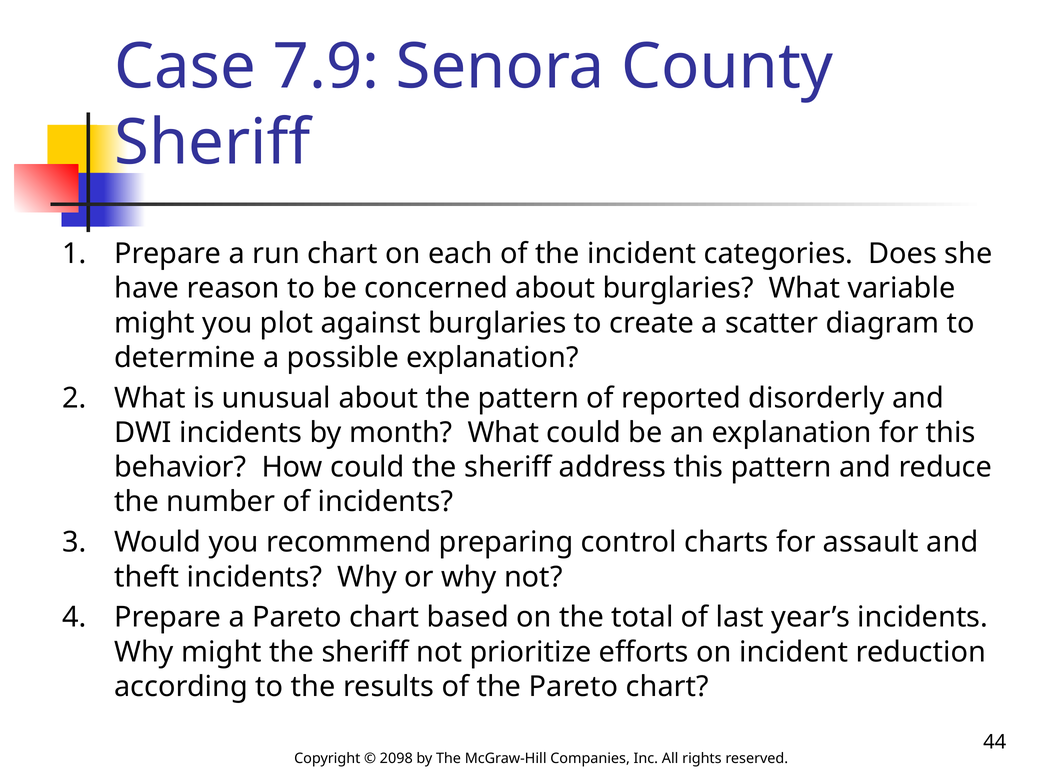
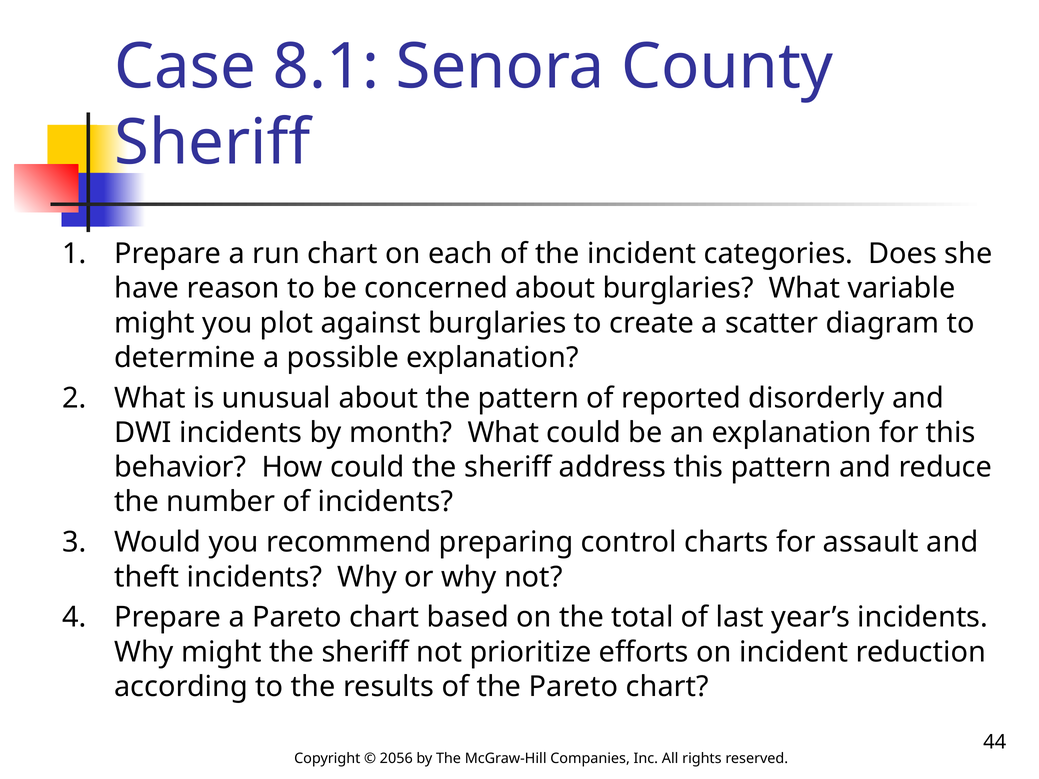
7.9: 7.9 -> 8.1 (326, 67)
2098: 2098 -> 2056 (396, 759)
